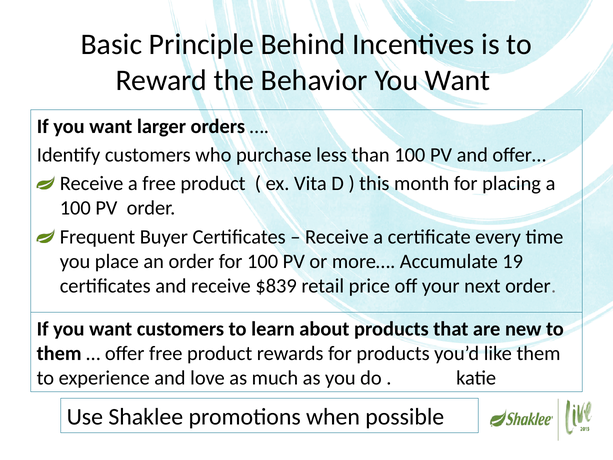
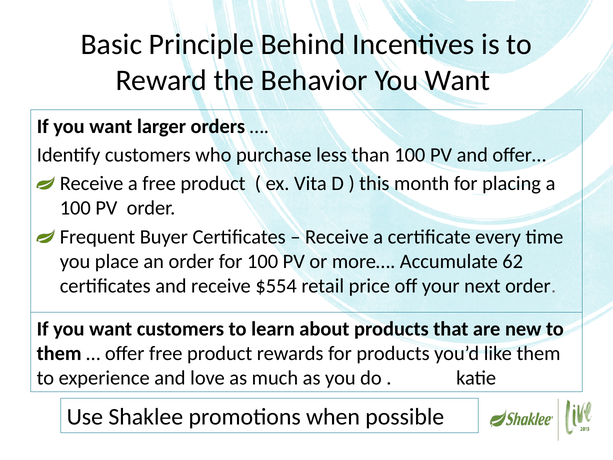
19: 19 -> 62 (513, 261)
$839: $839 -> $554 (276, 286)
